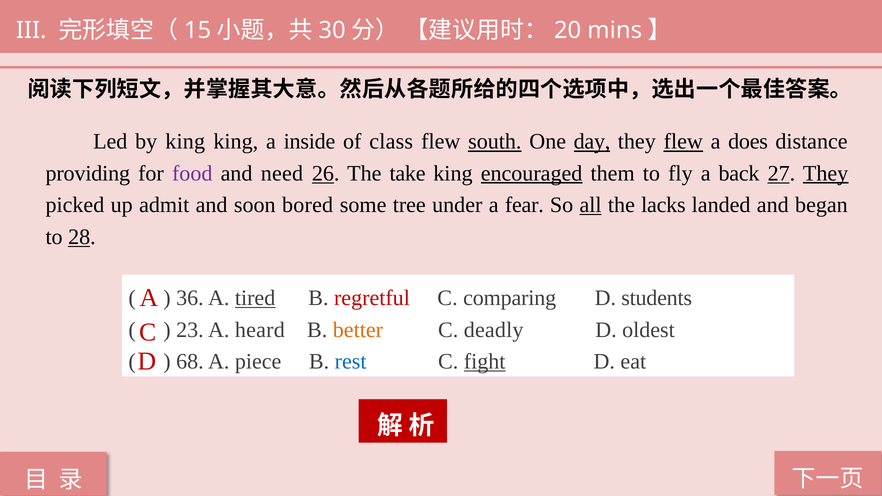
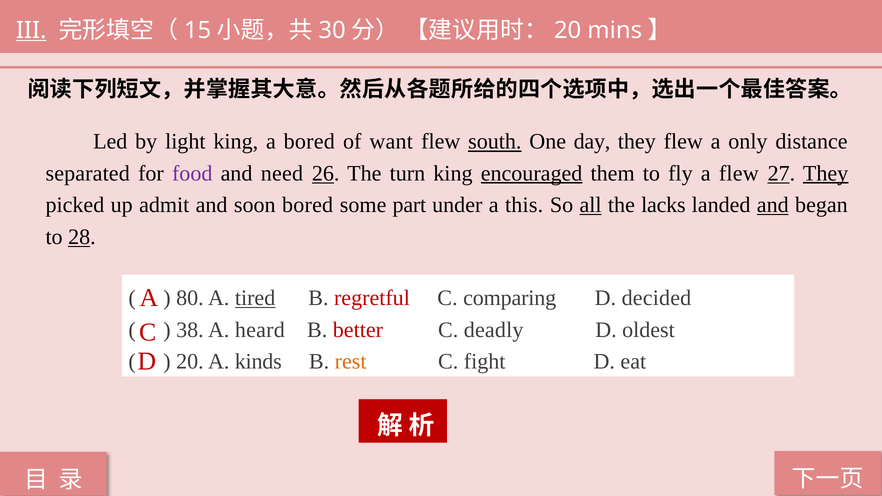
III underline: none -> present (31, 30)
by king: king -> light (185, 142)
a inside: inside -> bored (309, 142)
class: class -> want (391, 142)
day underline: present -> none (592, 142)
flew underline: present -> none (683, 142)
does: does -> only (748, 142)
providing: providing -> separated (88, 173)
take: take -> turn (407, 173)
a back: back -> flew (739, 173)
tree: tree -> part (409, 205)
fear: fear -> this (524, 205)
and underline: none -> present (773, 205)
36: 36 -> 80 (190, 298)
students: students -> decided (656, 298)
23: 23 -> 38 (190, 330)
better colour: orange -> red (358, 330)
68: 68 -> 20 (190, 362)
piece: piece -> kinds (258, 362)
rest colour: blue -> orange (351, 362)
fight underline: present -> none (485, 362)
